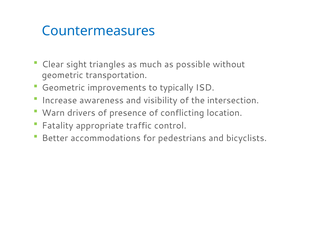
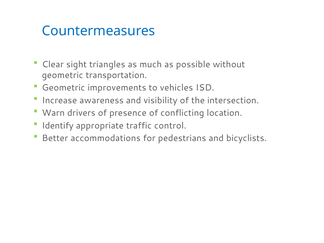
typically: typically -> vehicles (177, 88)
Fatality: Fatality -> Identify (58, 126)
